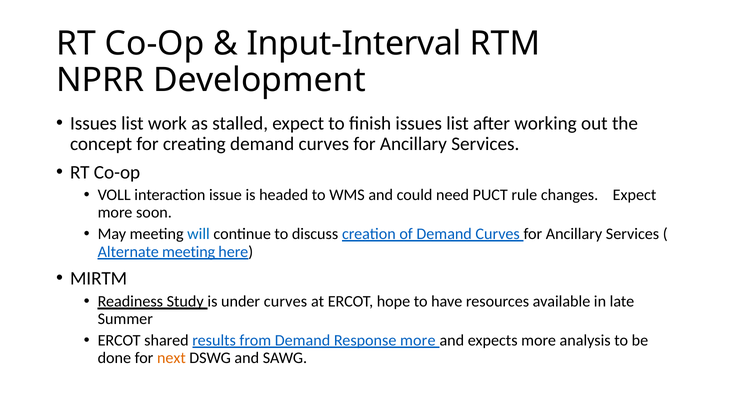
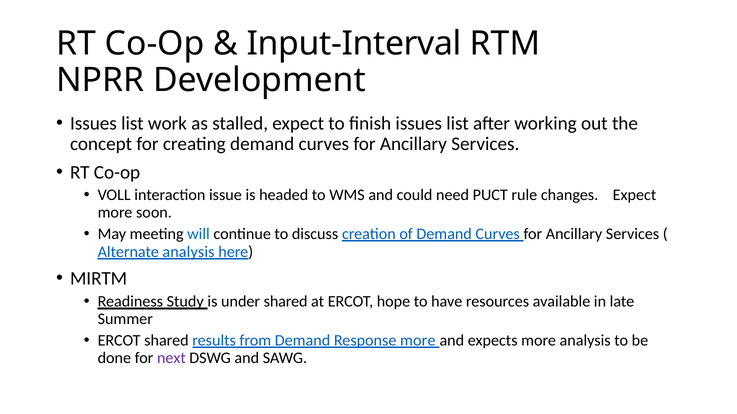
Alternate meeting: meeting -> analysis (188, 252)
under curves: curves -> shared (286, 302)
next colour: orange -> purple (171, 358)
